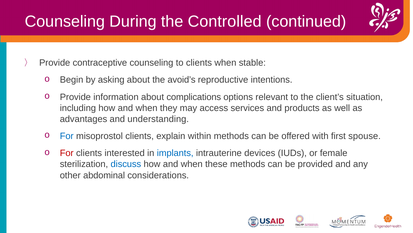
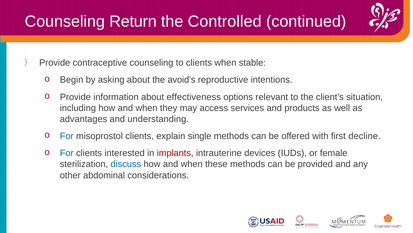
During: During -> Return (133, 22)
complications: complications -> effectiveness (194, 97)
within: within -> single (200, 136)
spouse: spouse -> decline (365, 136)
For colour: red -> blue (67, 153)
implants colour: blue -> red (175, 153)
